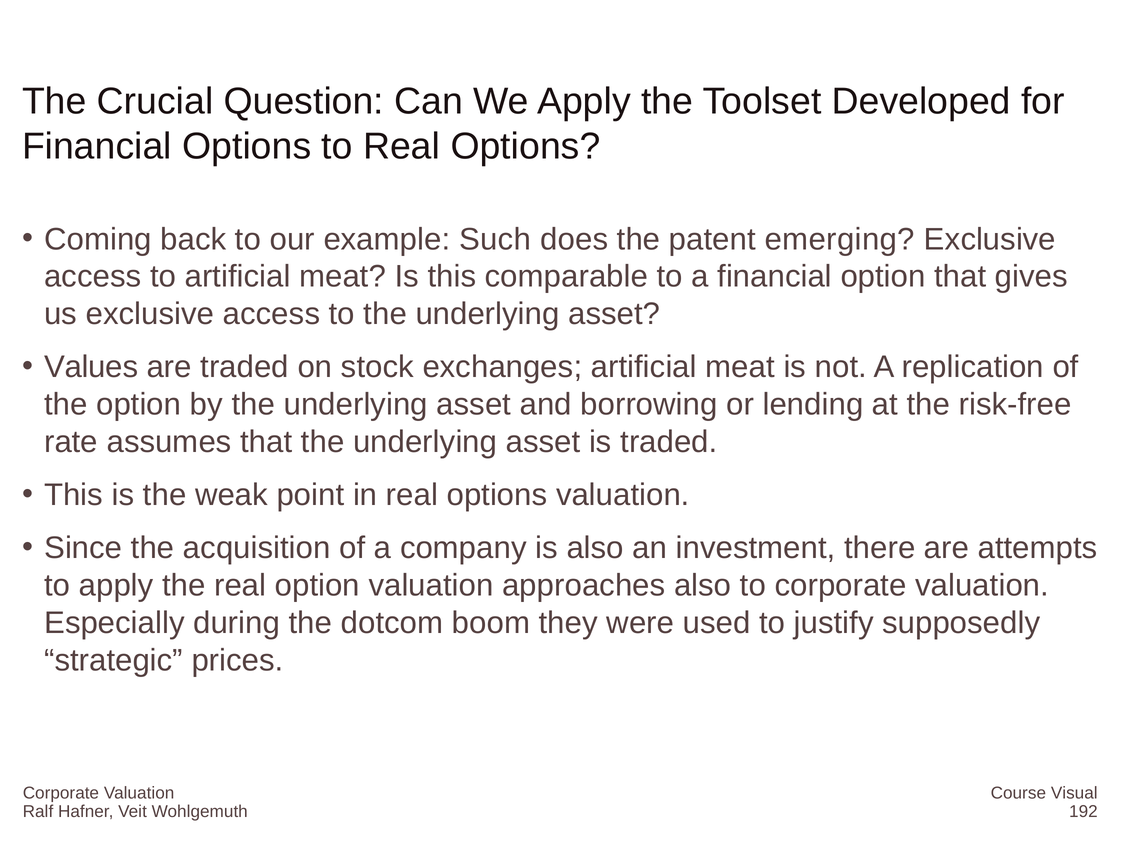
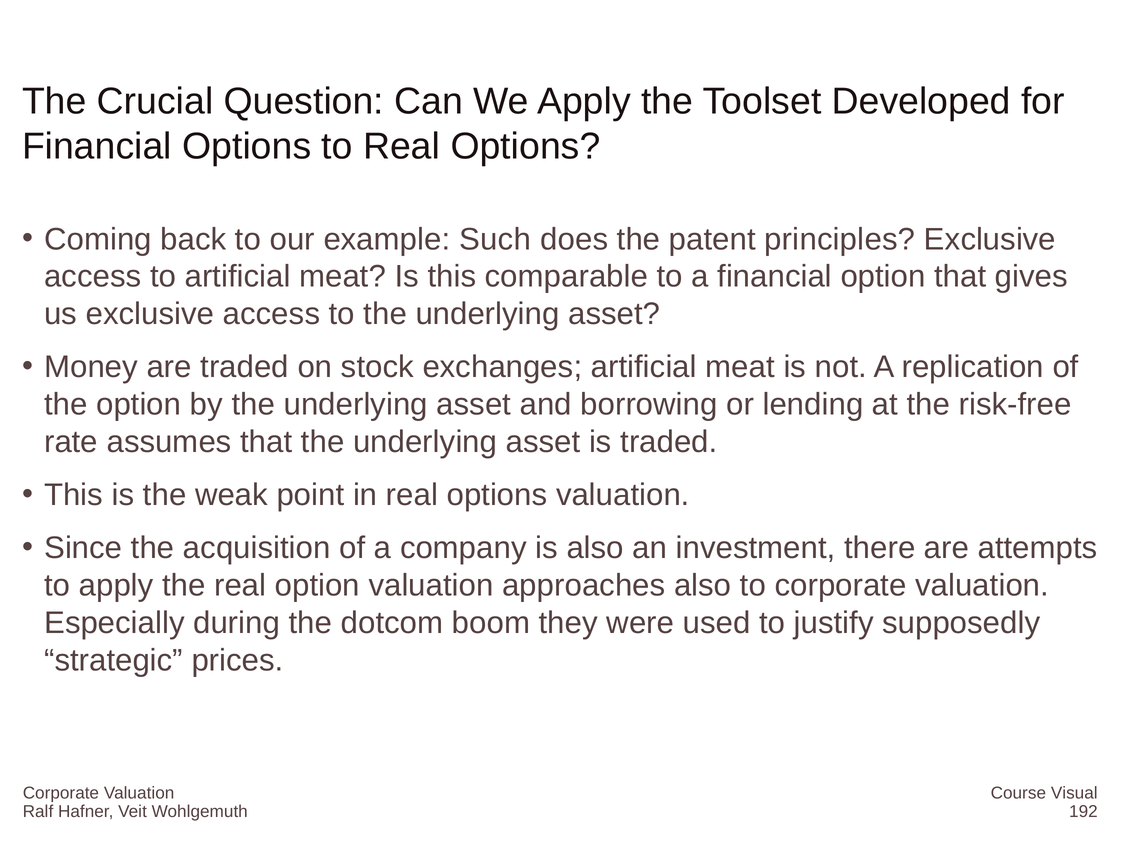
emerging: emerging -> principles (840, 239)
Values: Values -> Money (91, 367)
